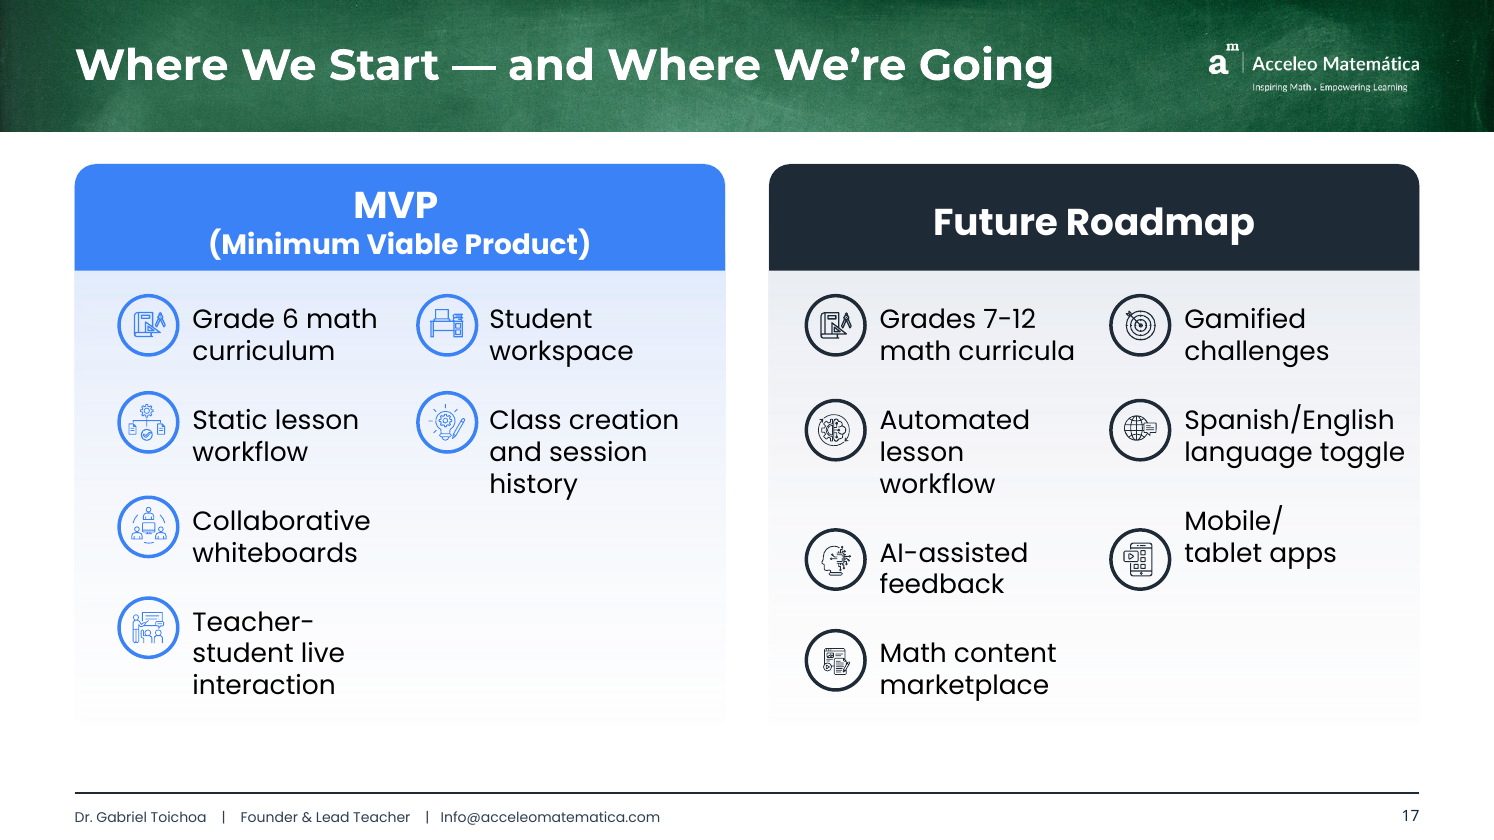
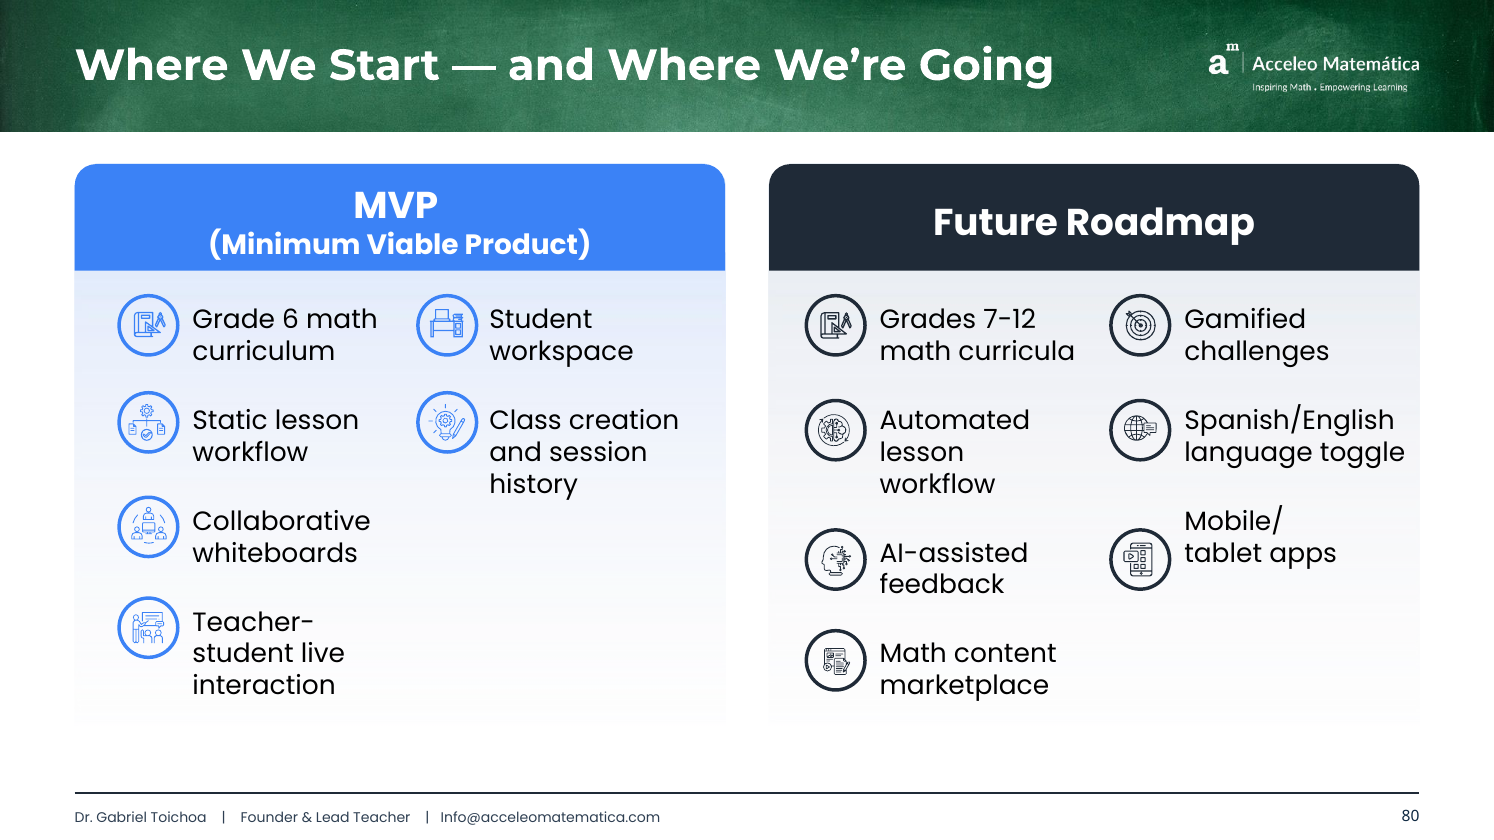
17: 17 -> 80 (1411, 817)
